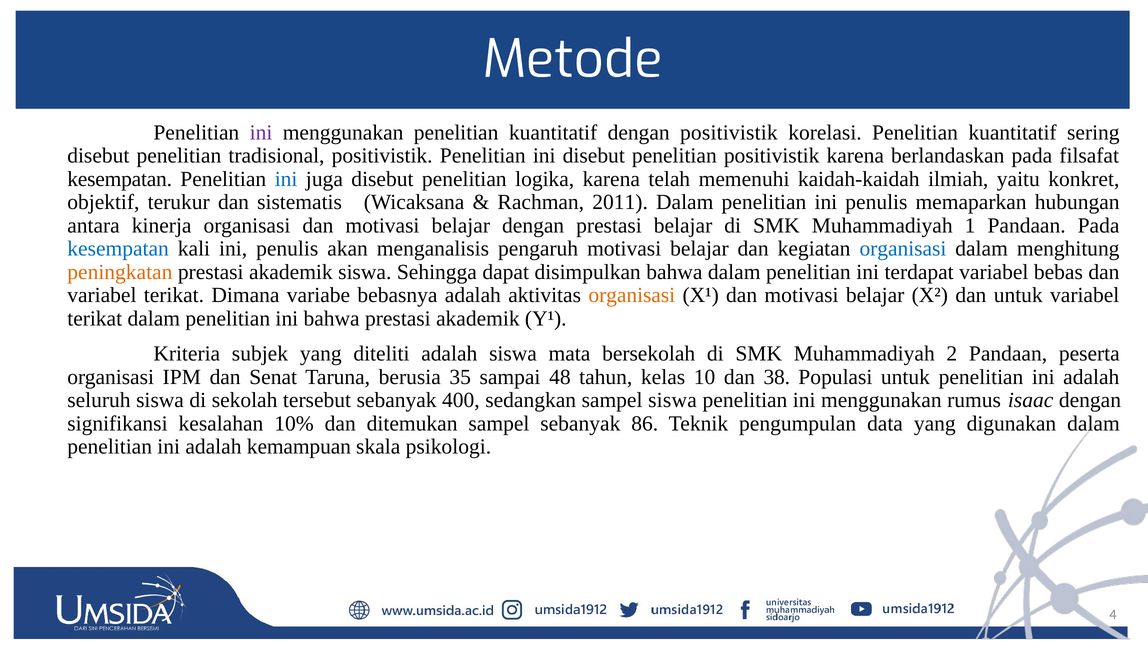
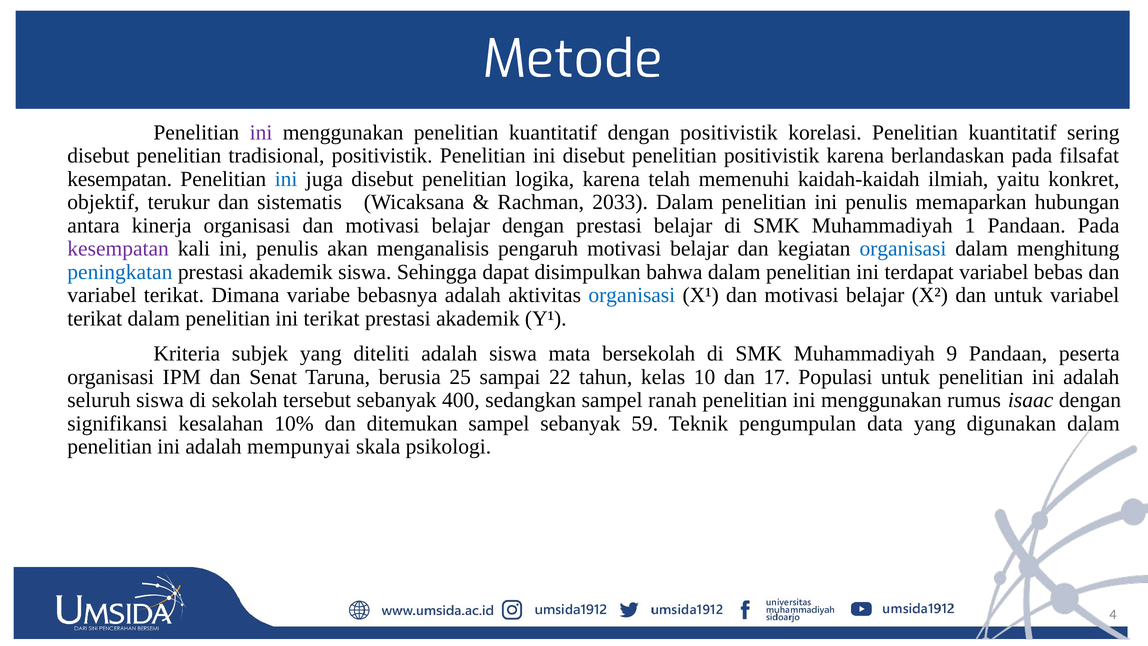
2011: 2011 -> 2033 (620, 202)
kesempatan colour: blue -> purple (118, 249)
peningkatan colour: orange -> blue (120, 272)
organisasi colour: orange -> blue (632, 295)
ini bahwa: bahwa -> terikat (332, 318)
2: 2 -> 9 (952, 354)
35: 35 -> 25 (460, 377)
48: 48 -> 22 (560, 377)
38: 38 -> 17 (777, 377)
sampel siswa: siswa -> ranah (672, 400)
86: 86 -> 59 (645, 423)
kemampuan: kemampuan -> mempunyai (299, 447)
